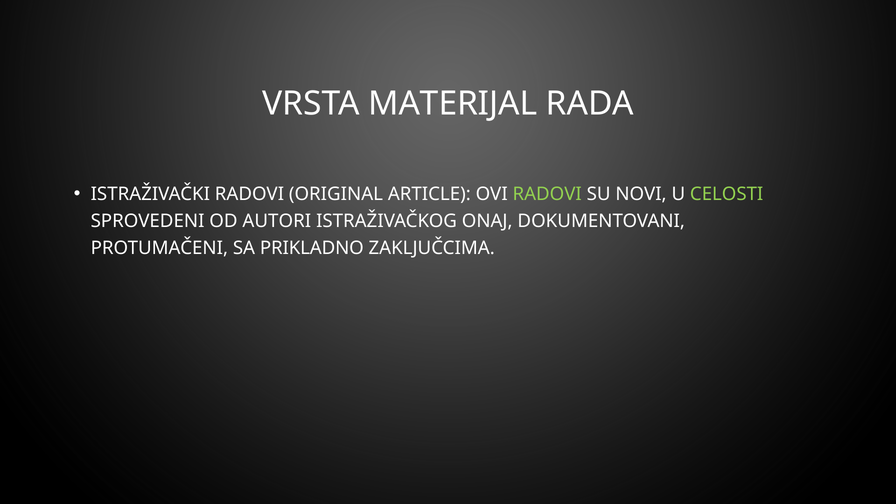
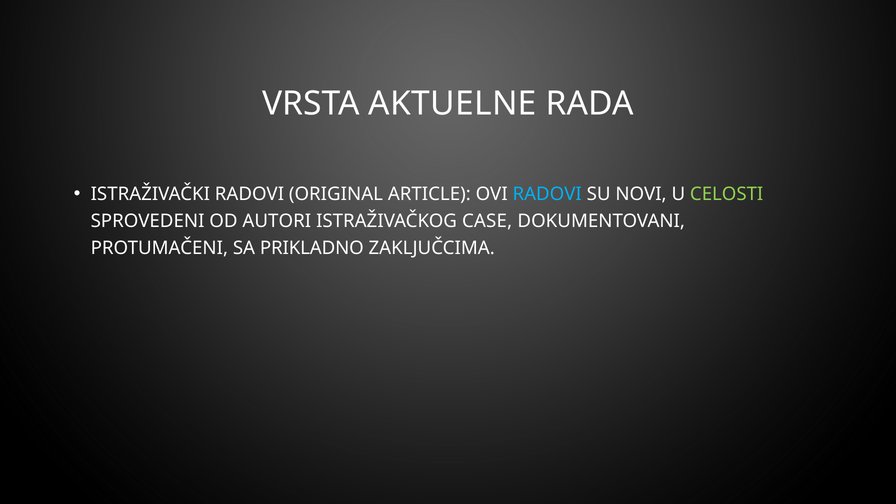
MATERIJAL: MATERIJAL -> AKTUELNE (452, 104)
RADOVI colour: light green -> light blue (547, 194)
ONAJ: ONAJ -> CASE (487, 221)
